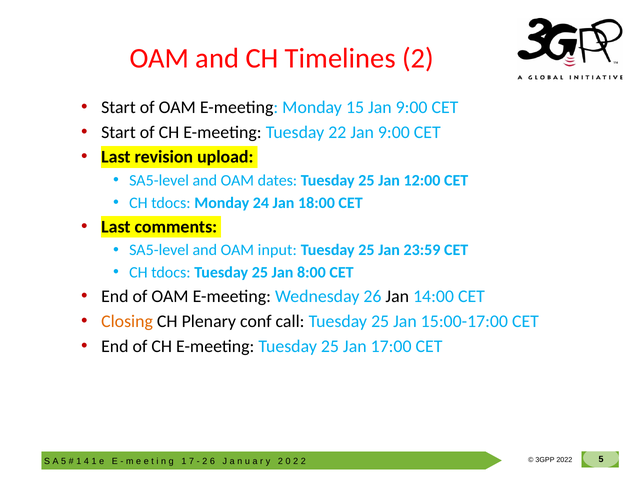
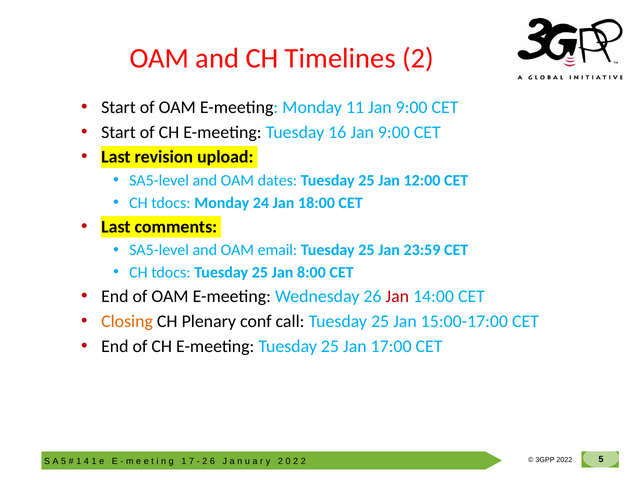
15: 15 -> 11 (355, 107)
22: 22 -> 16 (337, 132)
input: input -> email (277, 251)
Jan colour: black -> red (397, 297)
